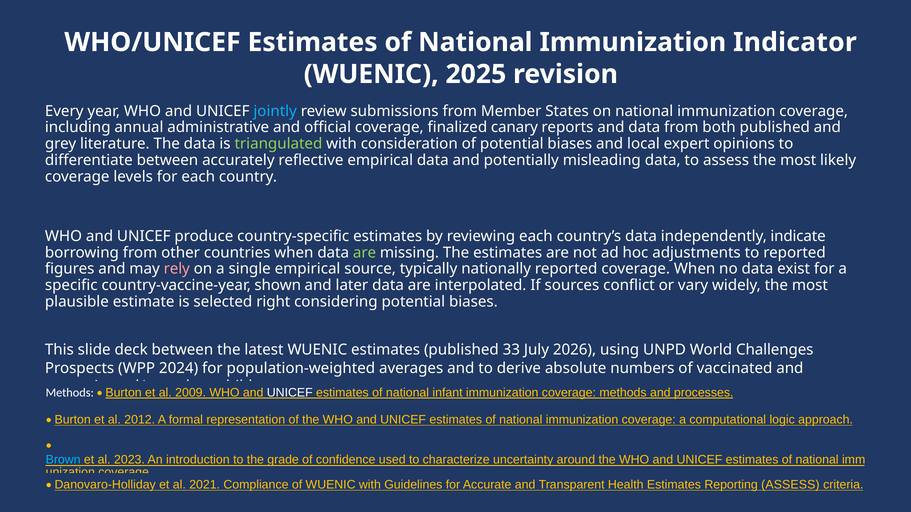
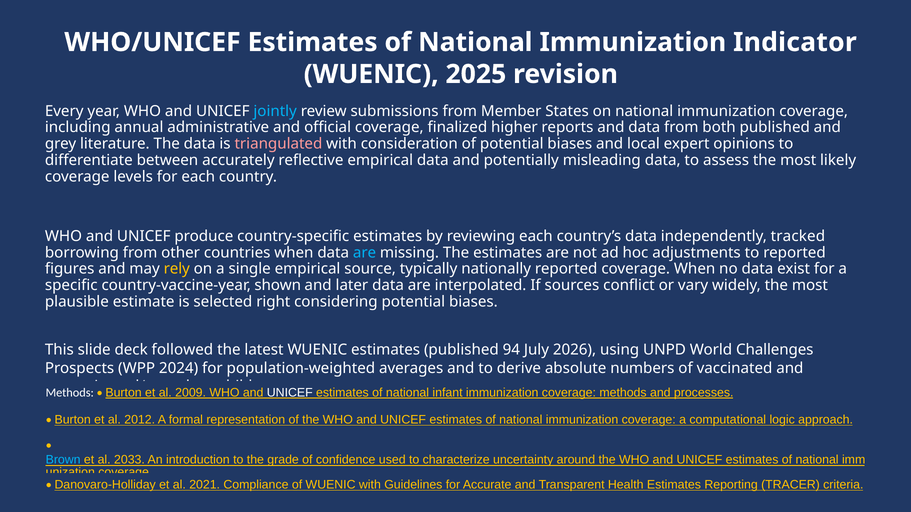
canary: canary -> higher (514, 128)
triangulated colour: light green -> pink (278, 144)
indicate: indicate -> tracked (798, 236)
are colour: light green -> light blue (365, 253)
rely colour: pink -> yellow (177, 269)
deck between: between -> followed (182, 350)
33: 33 -> 94 (511, 350)
2023: 2023 -> 2033 (129, 460)
Reporting ASSESS: ASSESS -> TRACER (790, 485)
